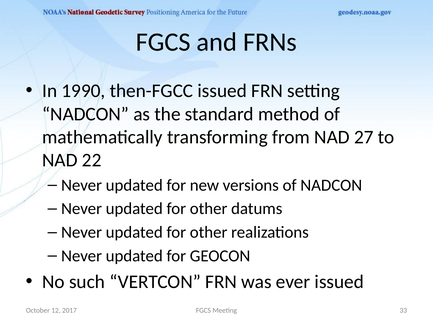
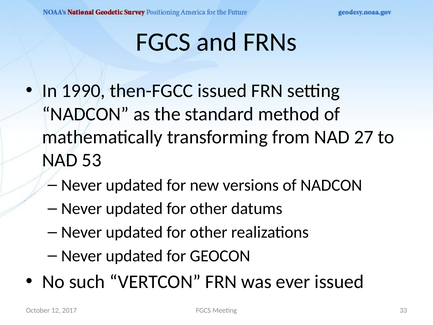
22: 22 -> 53 (92, 160)
